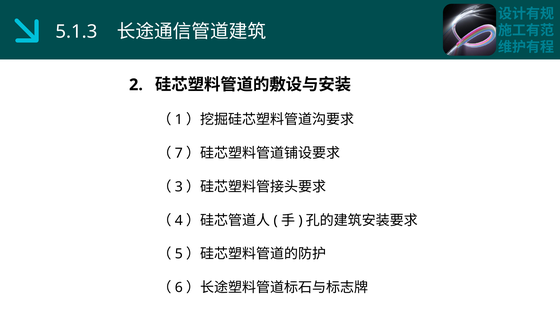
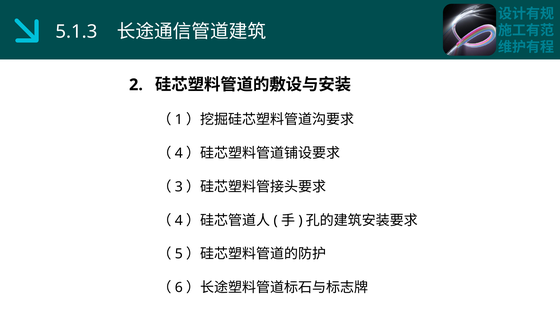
7: 7 -> 4 (179, 153)
